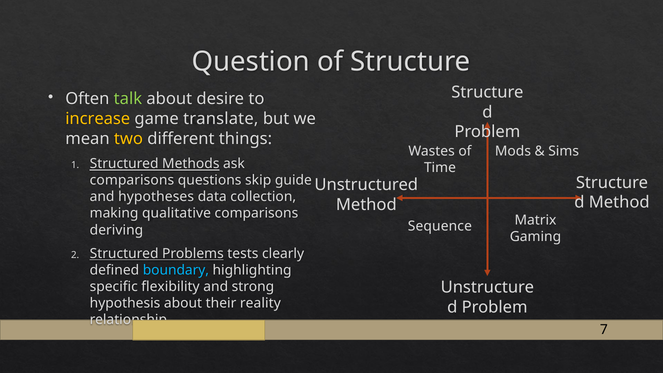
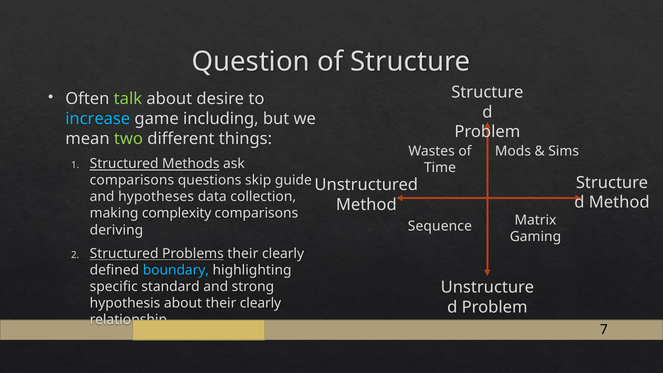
increase colour: yellow -> light blue (98, 119)
translate: translate -> including (221, 119)
two colour: yellow -> light green (128, 139)
qualitative: qualitative -> complexity (177, 213)
Problems tests: tests -> their (243, 253)
flexibility: flexibility -> standard (171, 287)
about their reality: reality -> clearly (260, 303)
